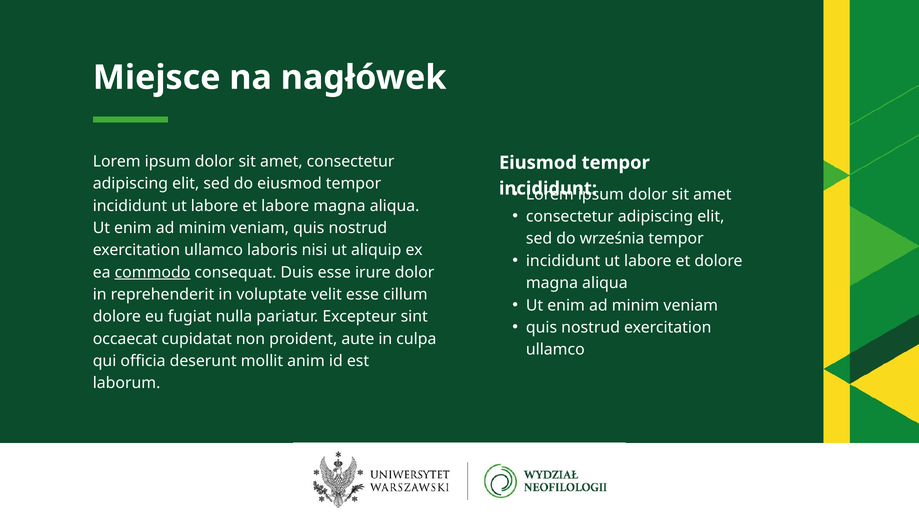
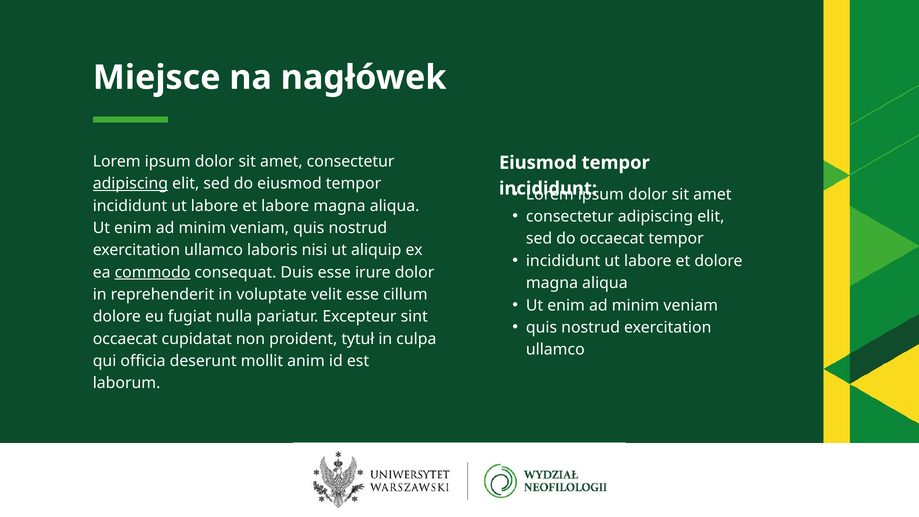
adipiscing underline: none -> present (130, 184)
do września: września -> occaecat (612, 239)
aute: aute -> tytuł (358, 339)
